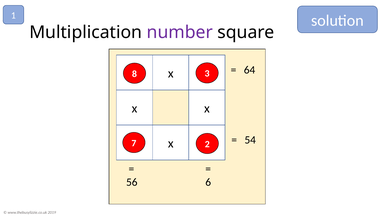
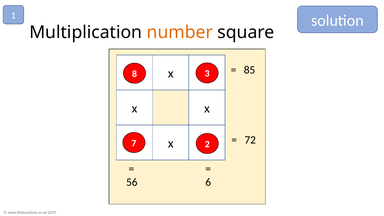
number colour: purple -> orange (180, 32)
64: 64 -> 85 (250, 70)
54: 54 -> 72 (250, 140)
